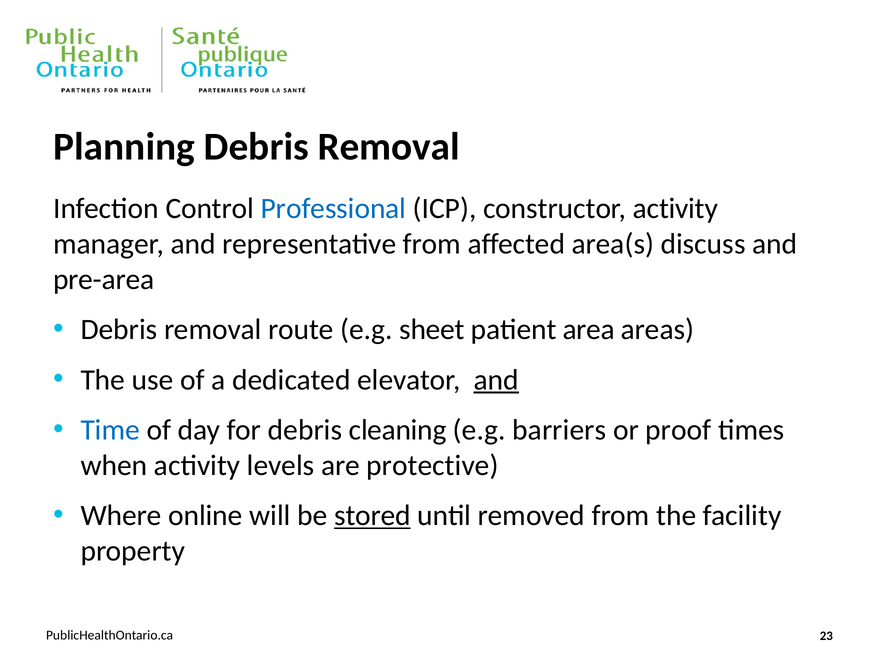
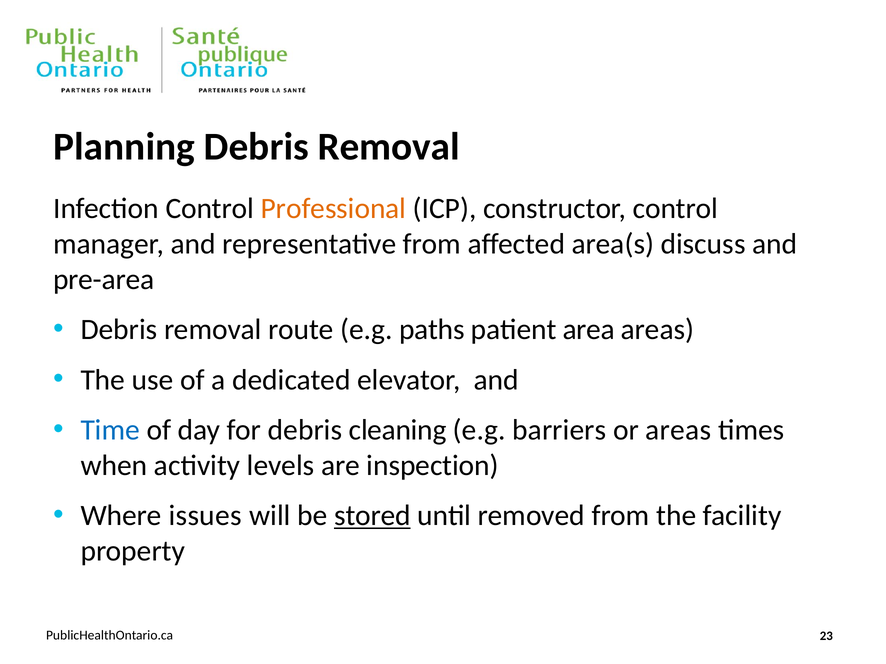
Professional colour: blue -> orange (334, 209)
constructor activity: activity -> control (675, 209)
sheet: sheet -> paths (432, 330)
and underline: present -> none (496, 380)
or proof: proof -> areas (678, 430)
protective: protective -> inspection (433, 466)
online: online -> issues (205, 516)
